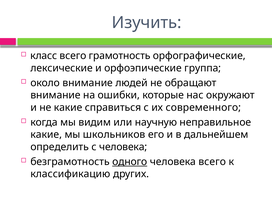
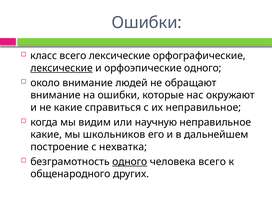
Изучить: Изучить -> Ошибки (147, 23)
всего грамотность: грамотность -> лексические (120, 56)
лексические underline: none -> present (62, 68)
орфоэпические группа: группа -> одного (203, 68)
их современного: современного -> неправильное (203, 107)
определить: определить -> построение (60, 147)
с человека: человека -> нехватка (123, 147)
классификацию: классификацию -> общенародного (70, 174)
